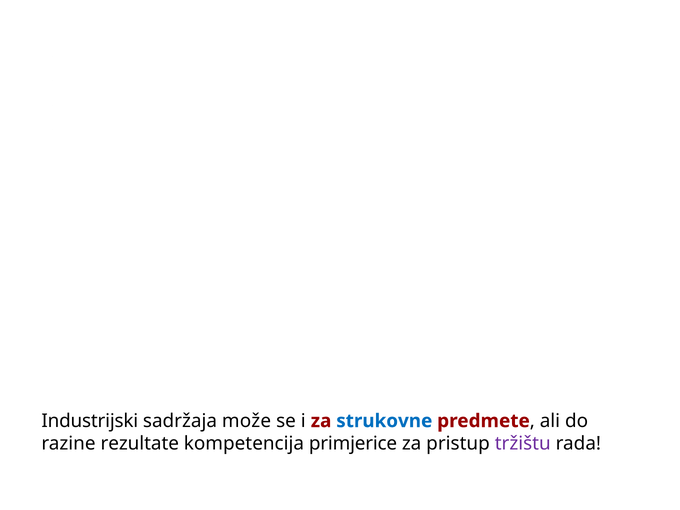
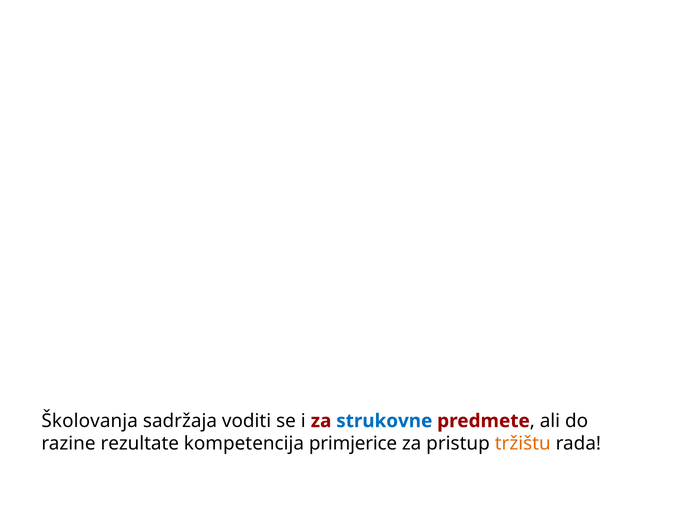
Industrijski: Industrijski -> Školovanja (90, 421)
može: može -> voditi (247, 421)
tržištu colour: purple -> orange (523, 444)
